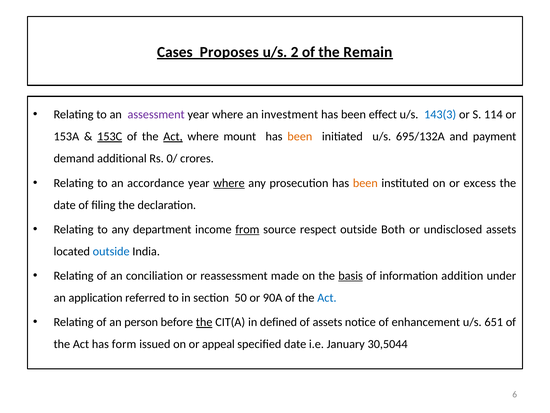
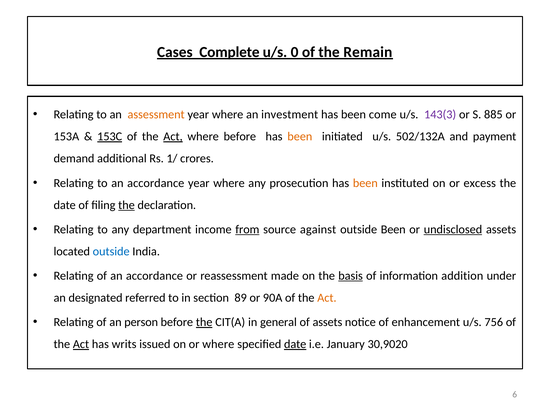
Proposes: Proposes -> Complete (229, 52)
2: 2 -> 0 (295, 52)
assessment colour: purple -> orange (156, 114)
effect: effect -> come (383, 114)
143(3 colour: blue -> purple (440, 114)
114: 114 -> 885 (493, 114)
where mount: mount -> before (240, 136)
695/132A: 695/132A -> 502/132A (420, 136)
0/: 0/ -> 1/ (172, 158)
where underline: present -> none (229, 183)
the underline: none -> present (126, 205)
respect: respect -> against (318, 229)
outside Both: Both -> Been (393, 229)
undisclosed underline: none -> present (453, 229)
of an conciliation: conciliation -> accordance (154, 276)
application: application -> designated (96, 297)
50: 50 -> 89 (241, 297)
Act colour: blue -> orange (327, 297)
defined: defined -> general (278, 322)
651: 651 -> 756 (494, 322)
Act underline: none -> present (81, 344)
form: form -> writs (124, 344)
or appeal: appeal -> where (218, 344)
date underline: none -> present (295, 344)
30,5044: 30,5044 -> 30,9020 (388, 344)
